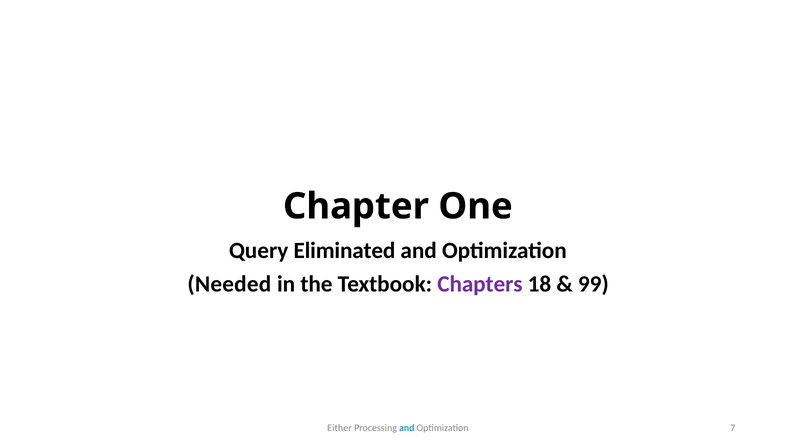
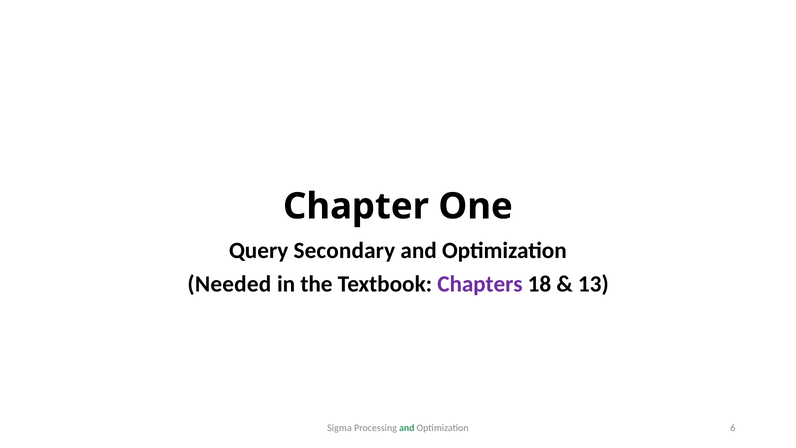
Eliminated: Eliminated -> Secondary (344, 251)
99: 99 -> 13 (593, 284)
Either: Either -> Sigma (339, 427)
and colour: blue -> green (407, 427)
7: 7 -> 6 (733, 427)
